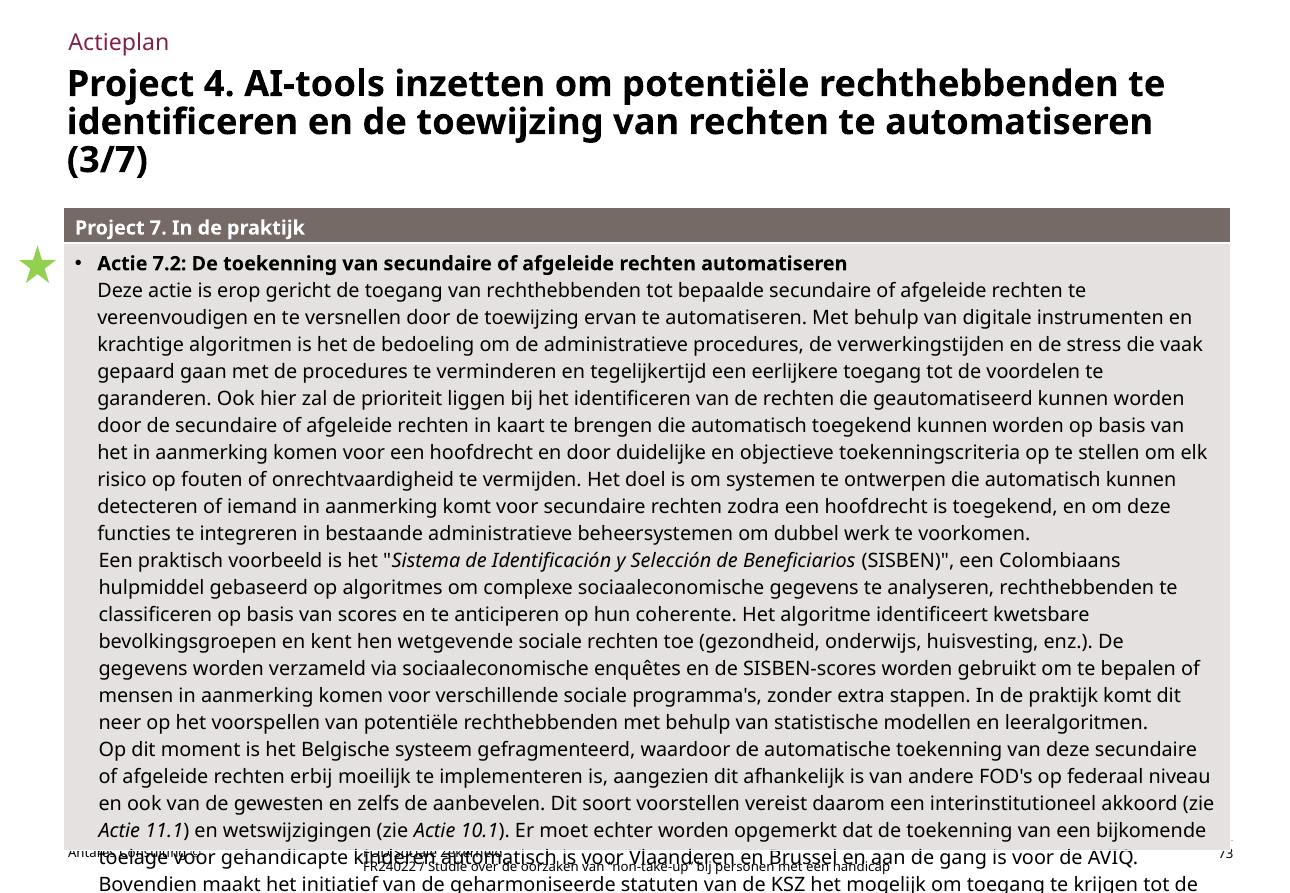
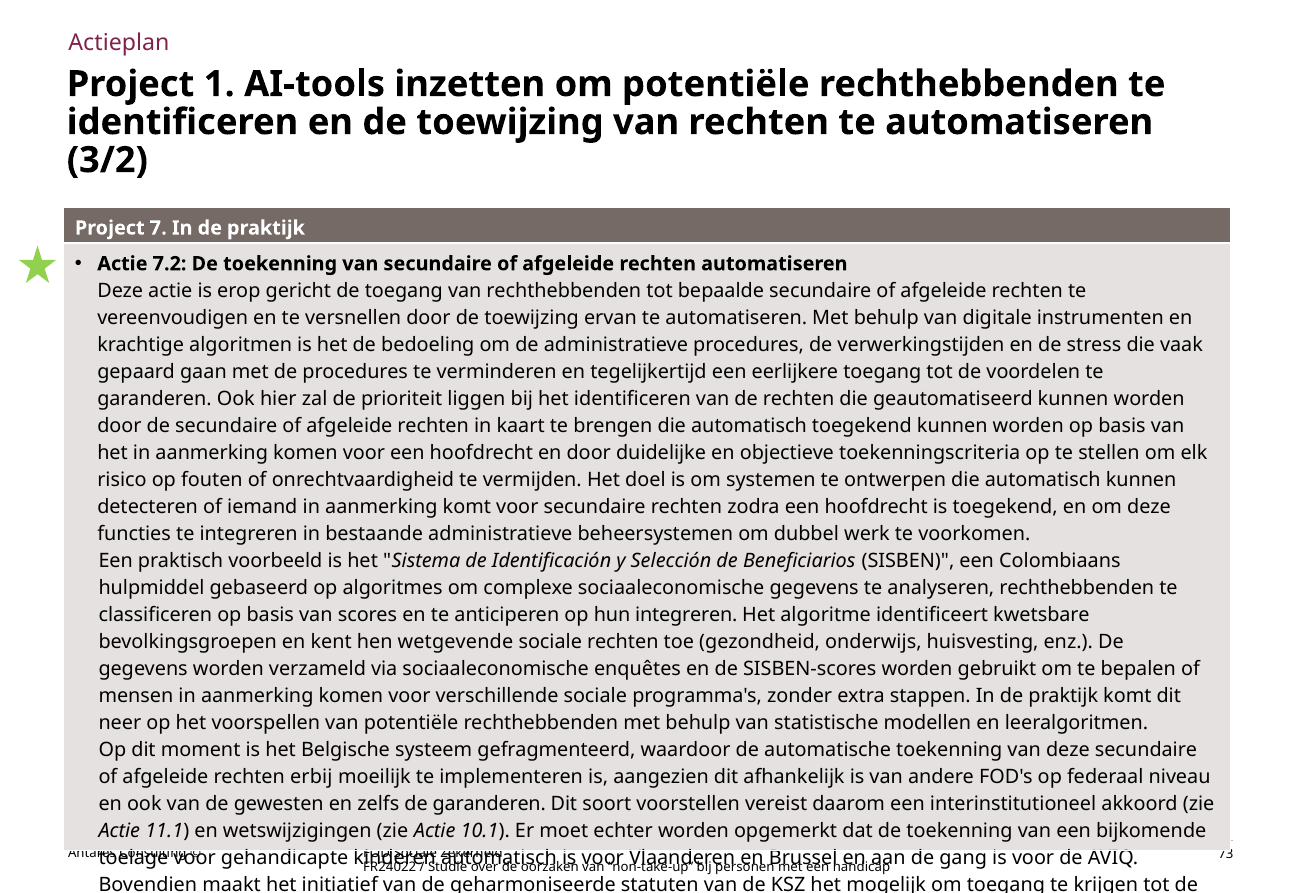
4: 4 -> 1 (219, 84)
3/7: 3/7 -> 3/2 (107, 160)
hun coherente: coherente -> integreren (686, 615)
de aanbevelen: aanbevelen -> garanderen (489, 804)
